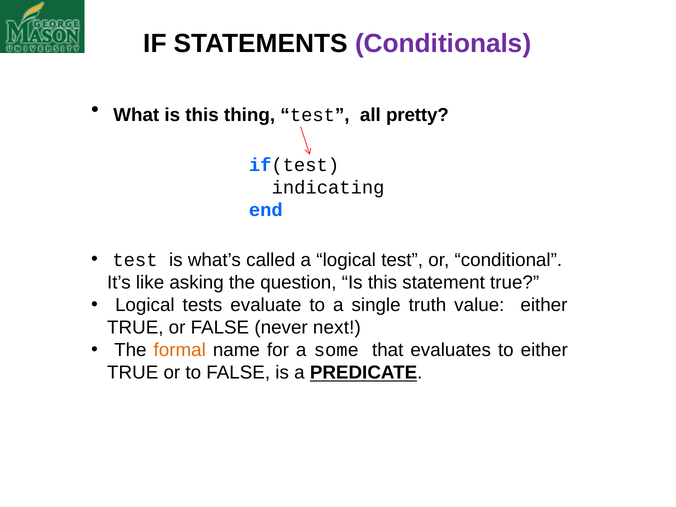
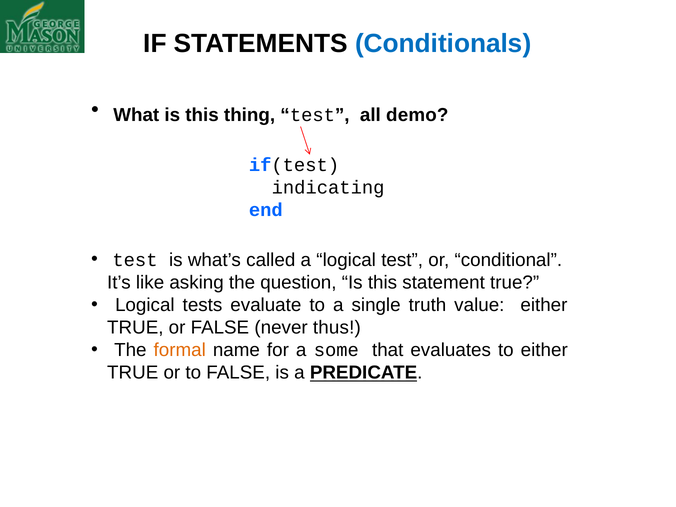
Conditionals colour: purple -> blue (443, 43)
pretty: pretty -> demo (417, 115)
next: next -> thus (337, 327)
